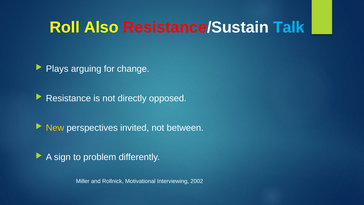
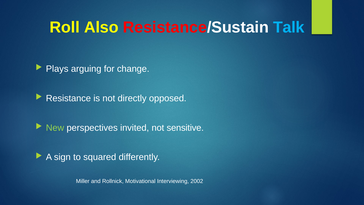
New colour: yellow -> light green (55, 128)
between: between -> sensitive (185, 128)
problem: problem -> squared (100, 157)
